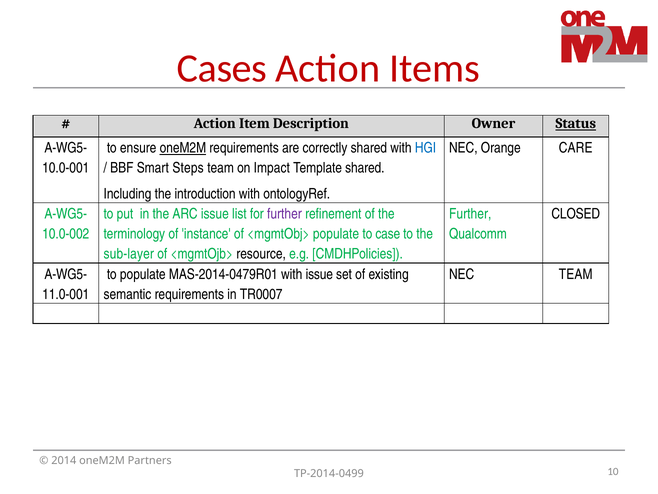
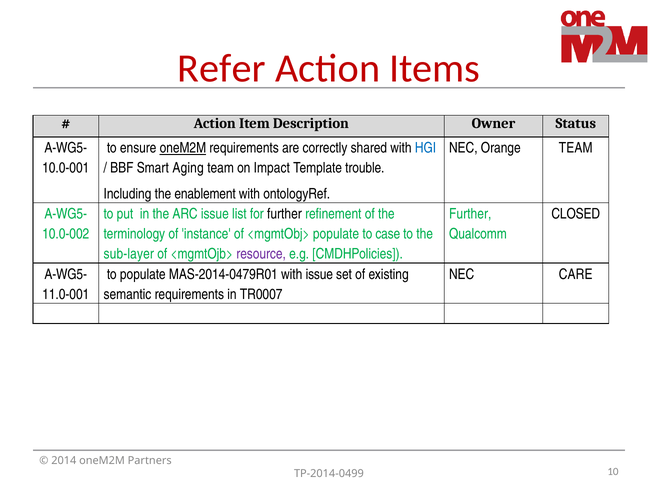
Cases: Cases -> Refer (222, 69)
Status underline: present -> none (576, 123)
Orange CARE: CARE -> TEAM (576, 148)
Steps: Steps -> Aging (188, 168)
Template shared: shared -> trouble (365, 168)
introduction: introduction -> enablement (205, 194)
further colour: purple -> black (284, 214)
resource colour: black -> purple (261, 254)
NEC TEAM: TEAM -> CARE (576, 274)
